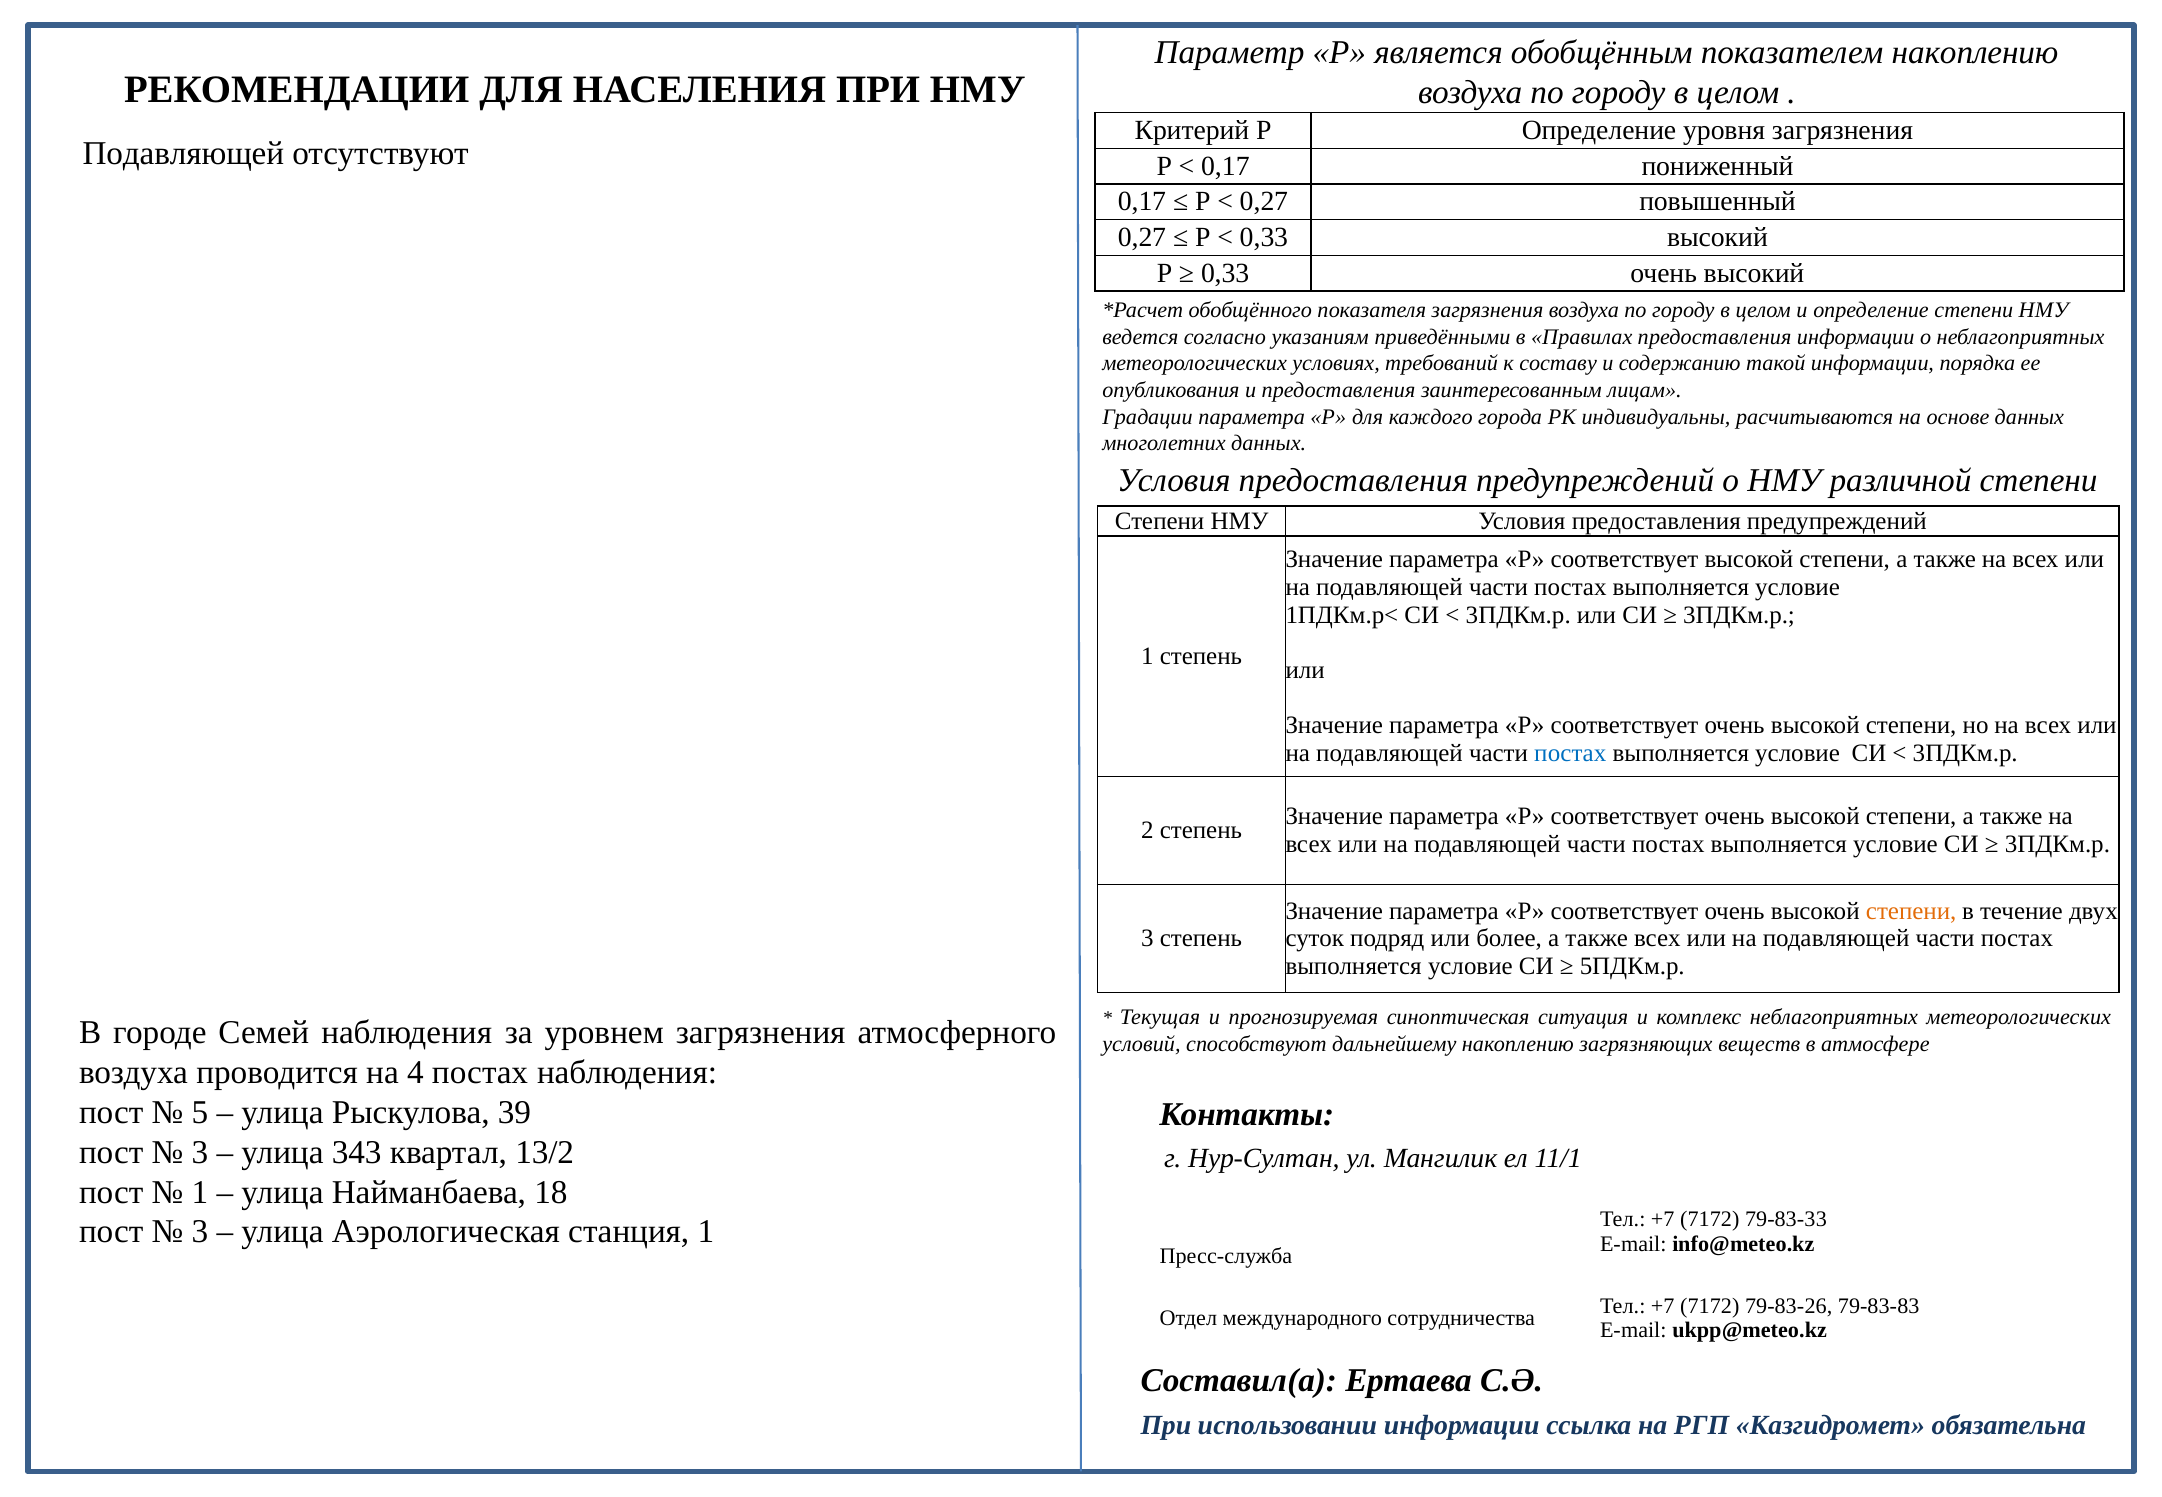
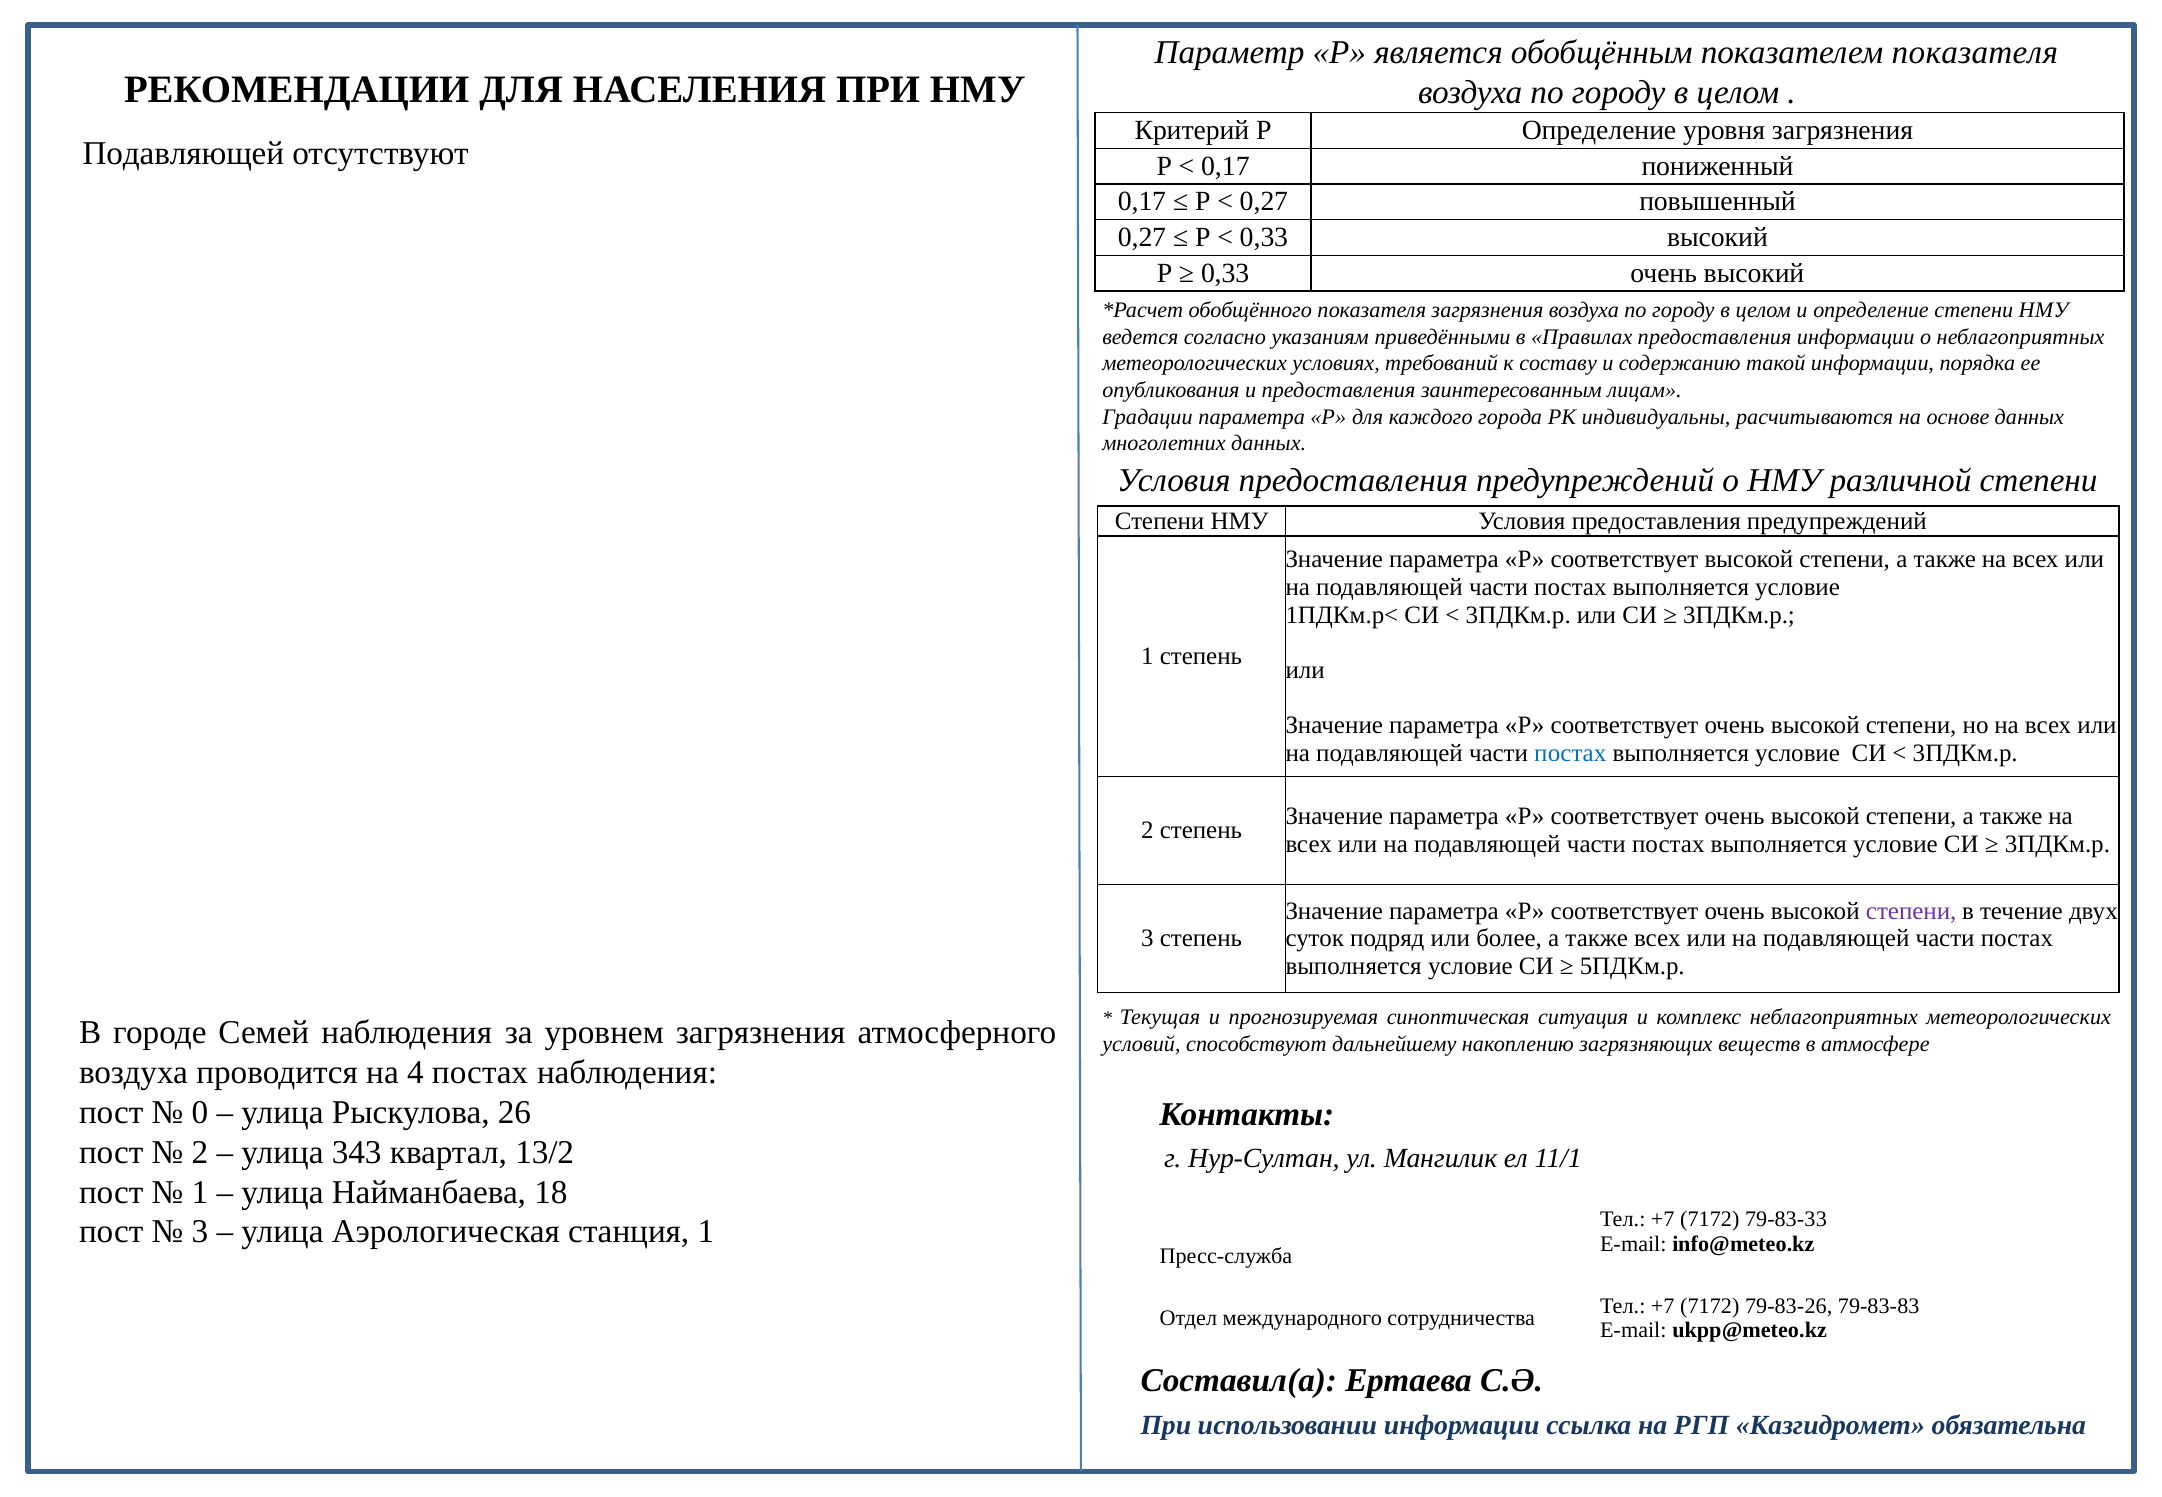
показателем накоплению: накоплению -> показателя (1975, 52)
степени colour: orange -> purple (1911, 911)
5: 5 -> 0 (200, 1112)
39: 39 -> 26 (514, 1112)
3: 3 -> 2 (200, 1152)
